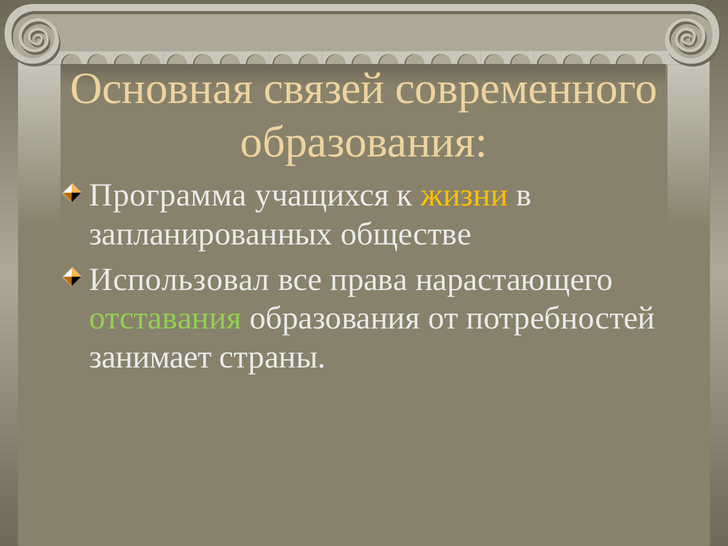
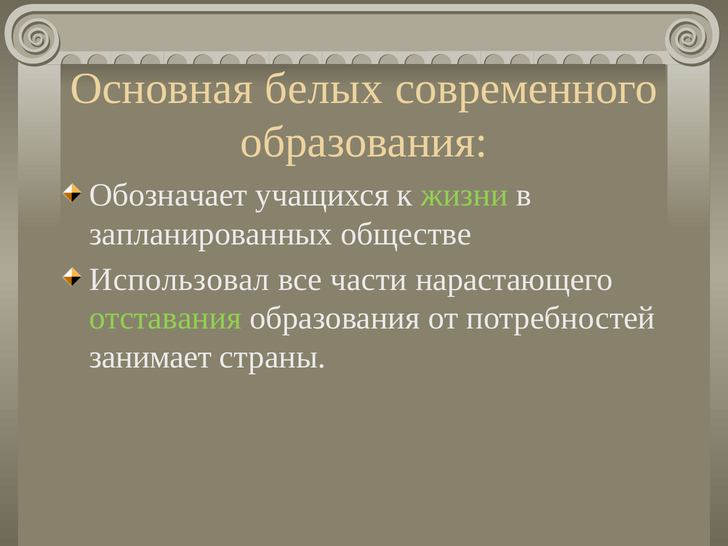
связей: связей -> белых (324, 89)
Программа: Программа -> Обозначает (168, 195)
жизни colour: yellow -> light green (464, 195)
права: права -> части (369, 279)
